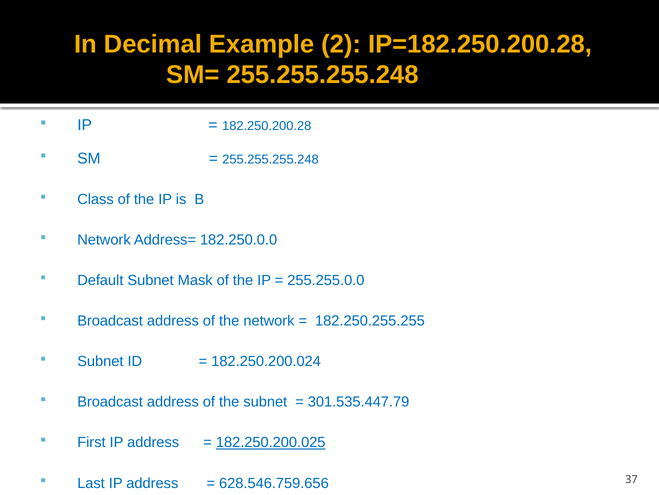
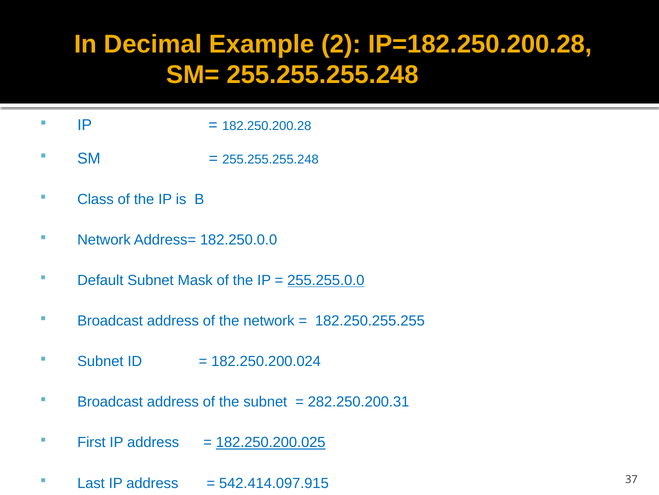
255.255.0.0 underline: none -> present (326, 280)
301.535.447.79: 301.535.447.79 -> 282.250.200.31 (359, 401)
628.546.759.656: 628.546.759.656 -> 542.414.097.915 (274, 482)
